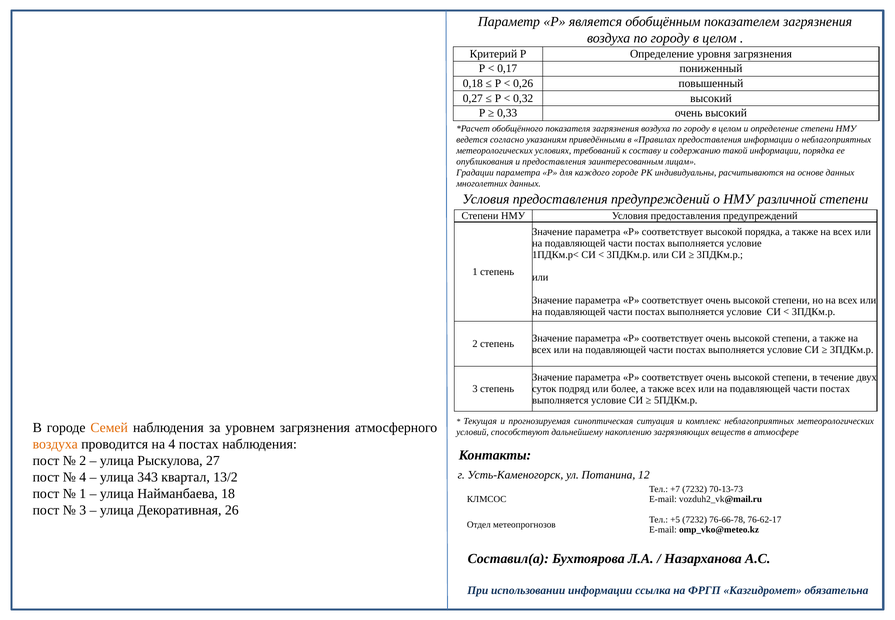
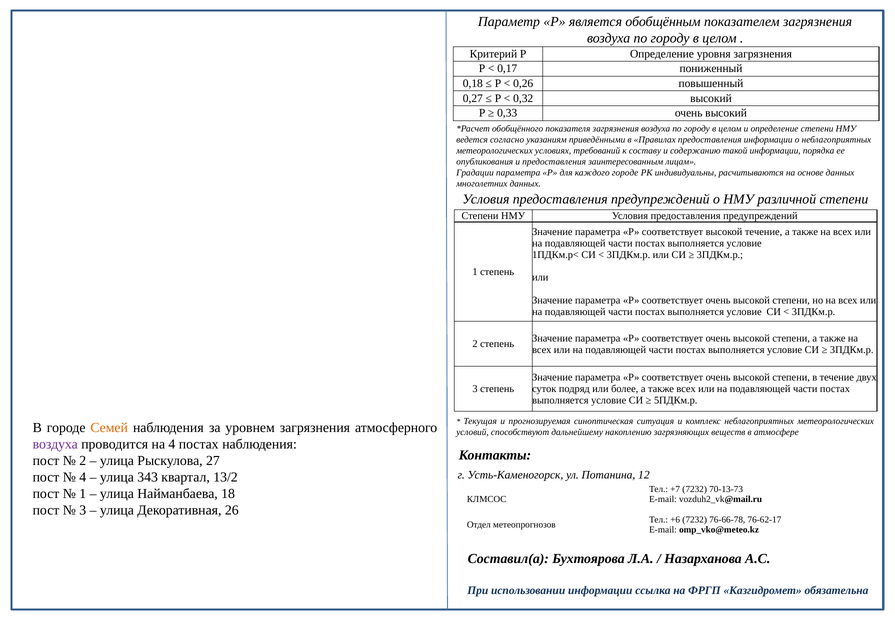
высокой порядка: порядка -> течение (764, 232)
воздуха colour: orange -> purple (55, 444)
+5: +5 -> +6 (675, 519)
